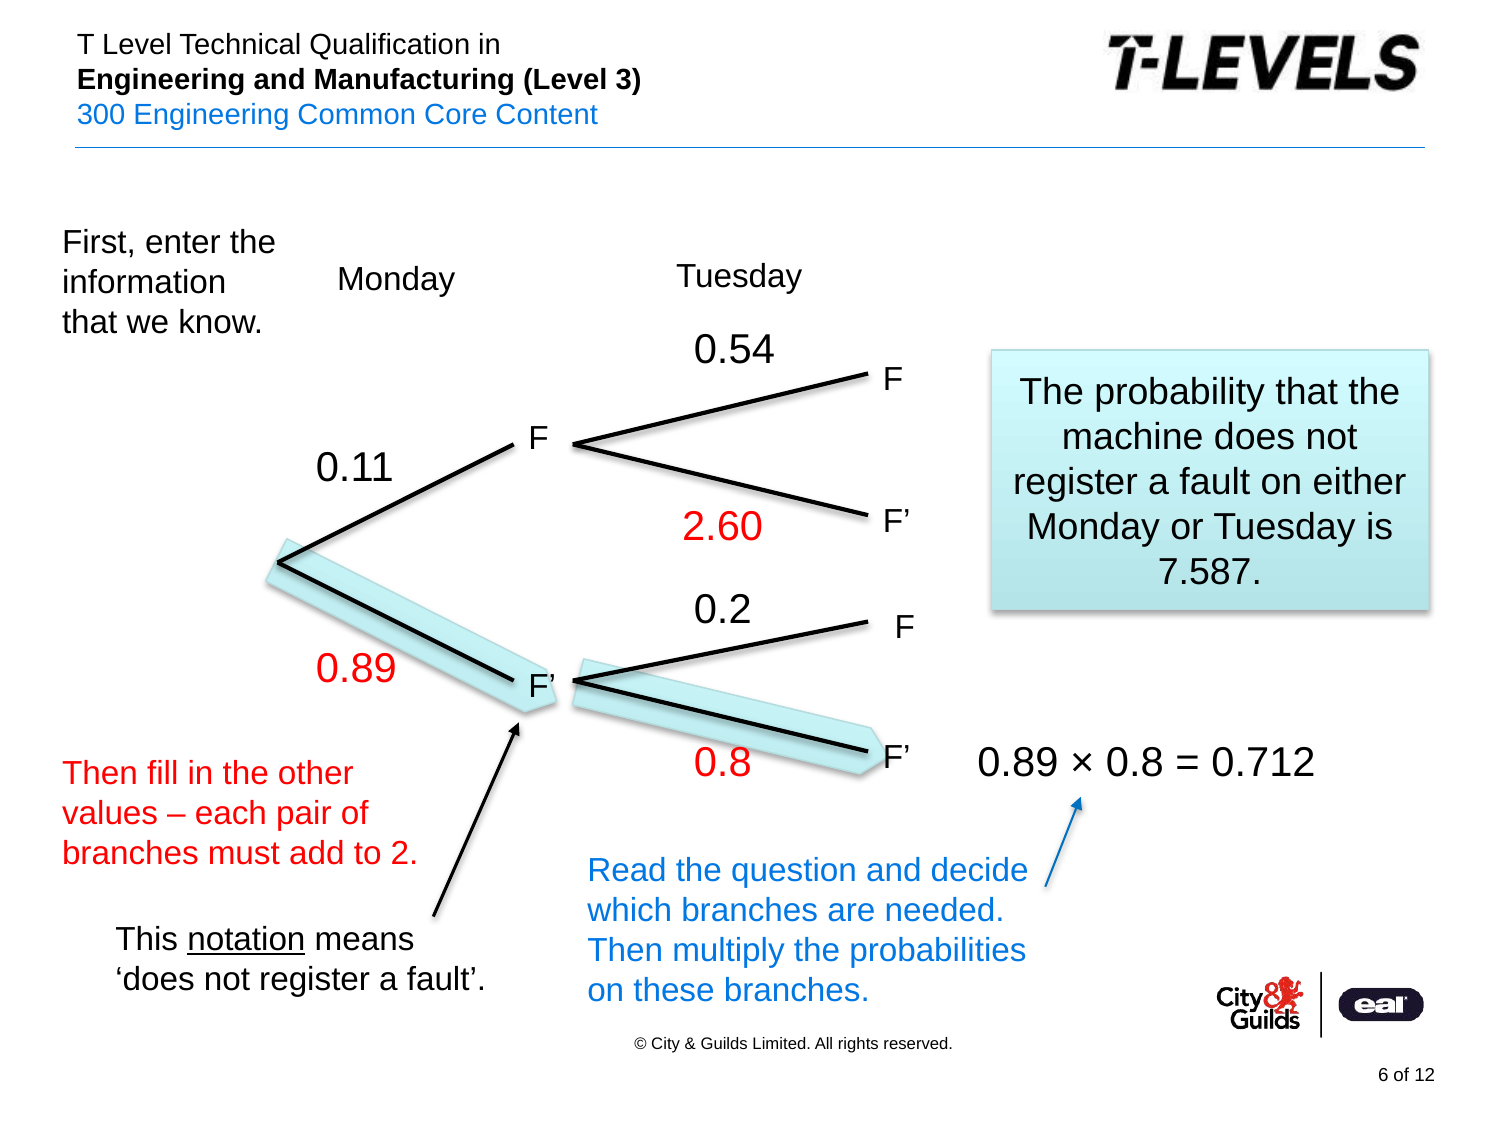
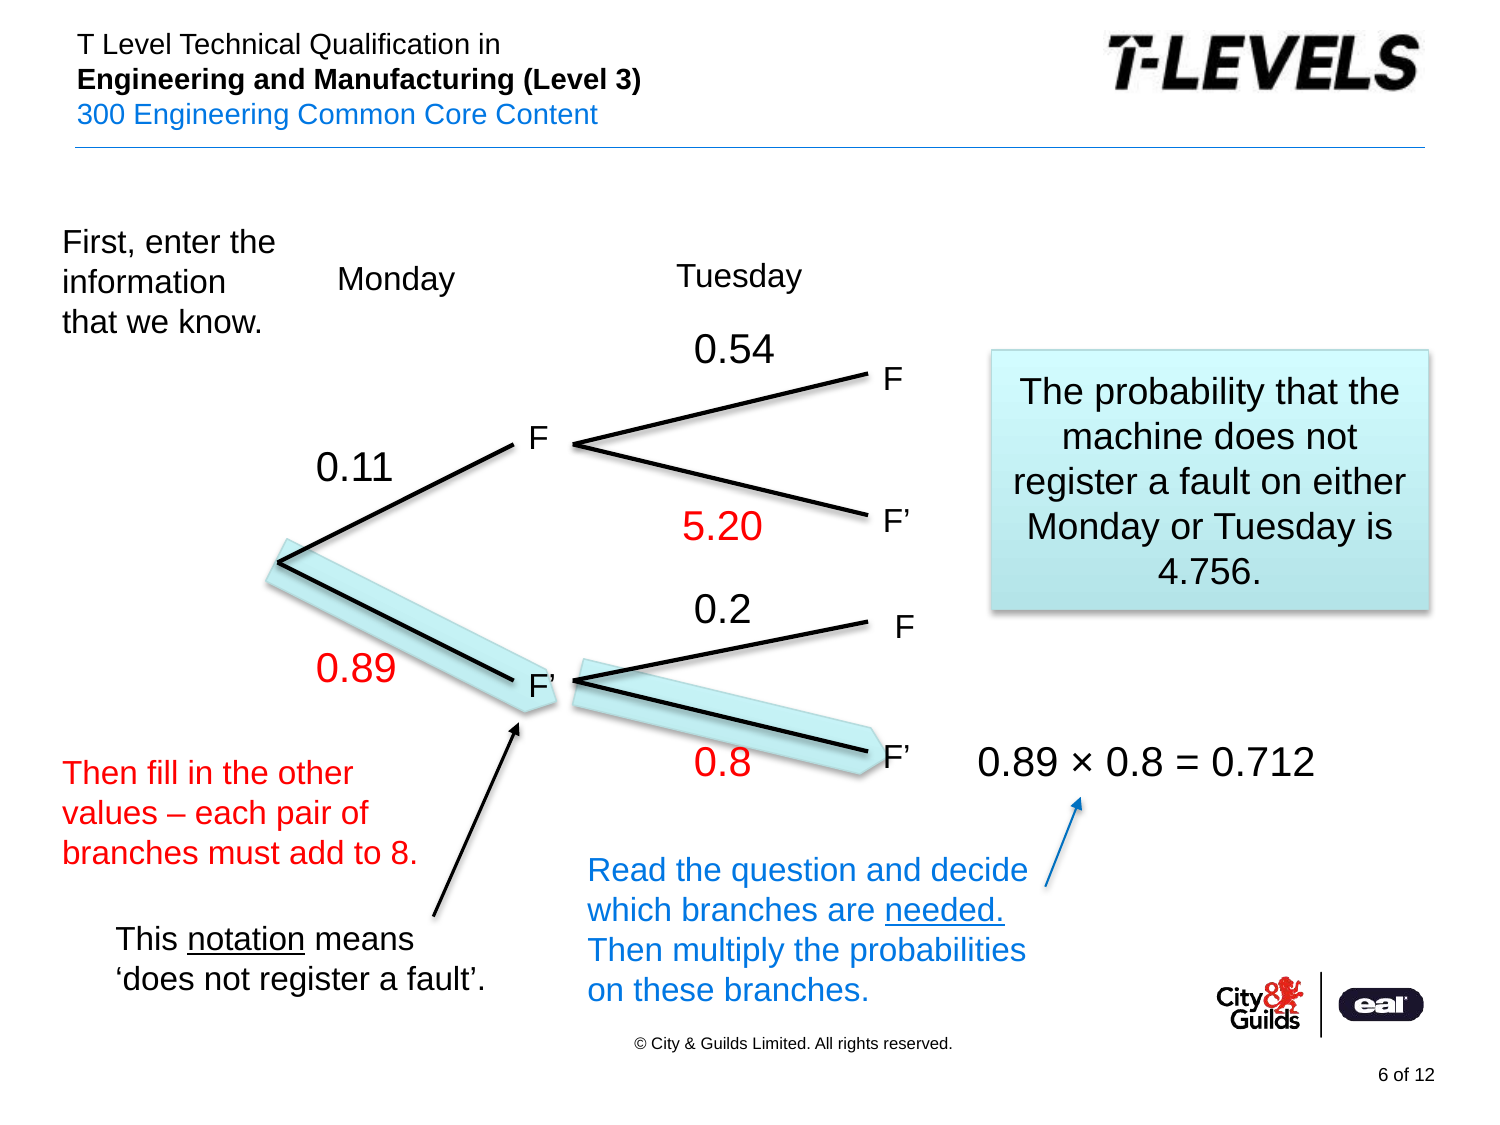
2.60: 2.60 -> 5.20 (723, 527)
7.587: 7.587 -> 4.756 (1210, 572)
2: 2 -> 8 (404, 853)
needed underline: none -> present (945, 910)
